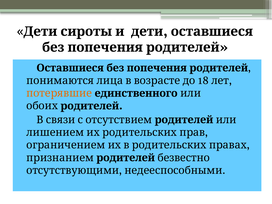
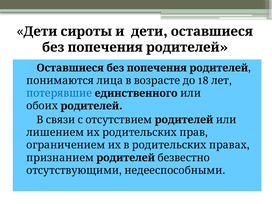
потерявшие colour: orange -> blue (59, 93)
